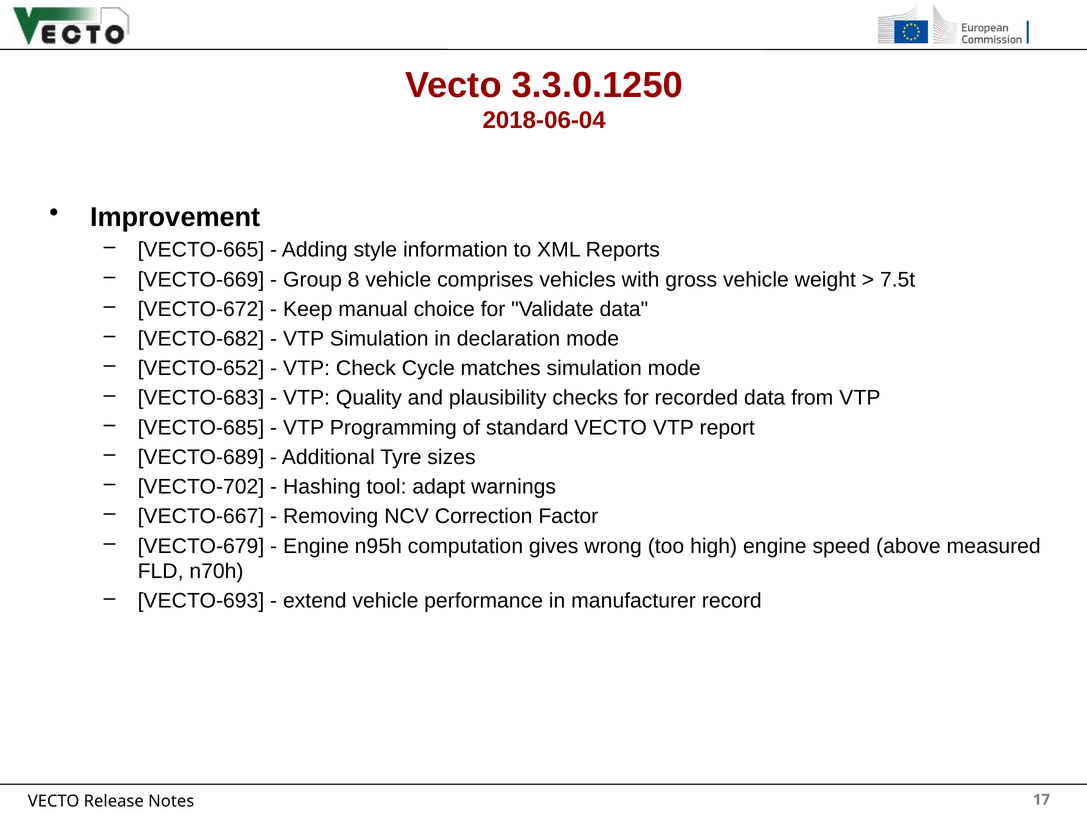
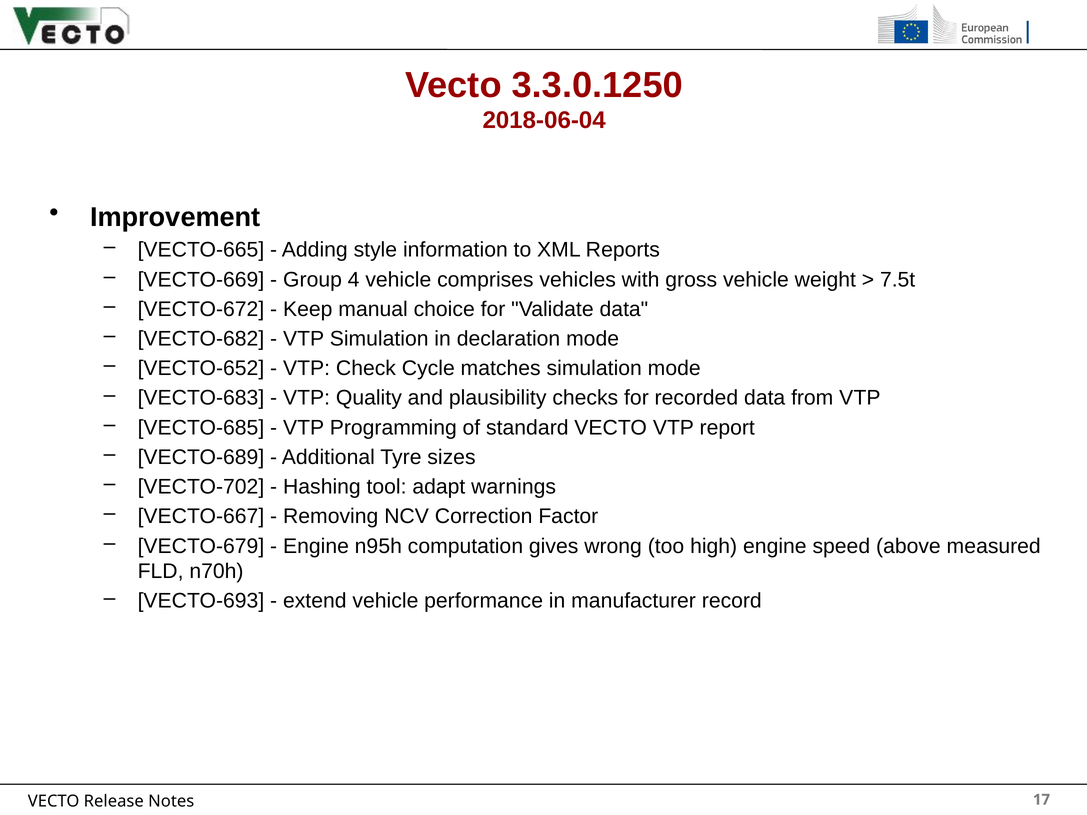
8: 8 -> 4 (354, 280)
